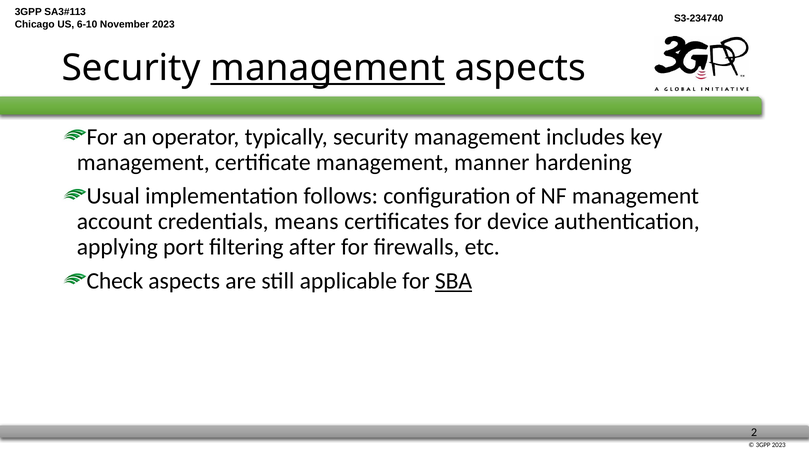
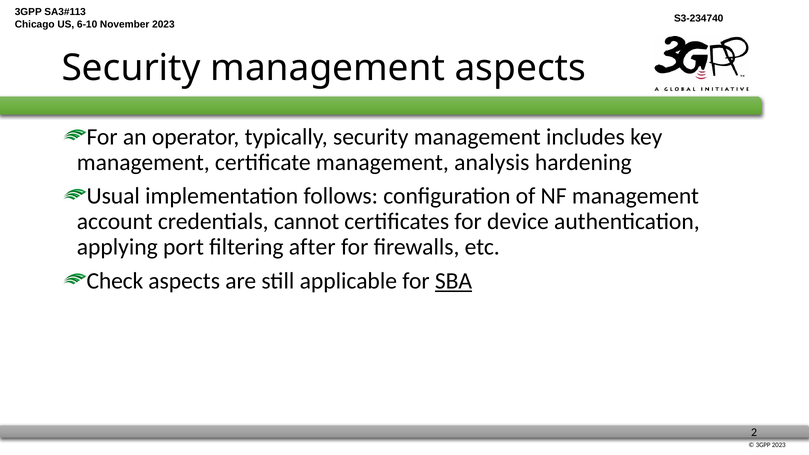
management underline: present -> none (328, 68)
manner: manner -> analysis (492, 162)
means: means -> cannot (307, 222)
